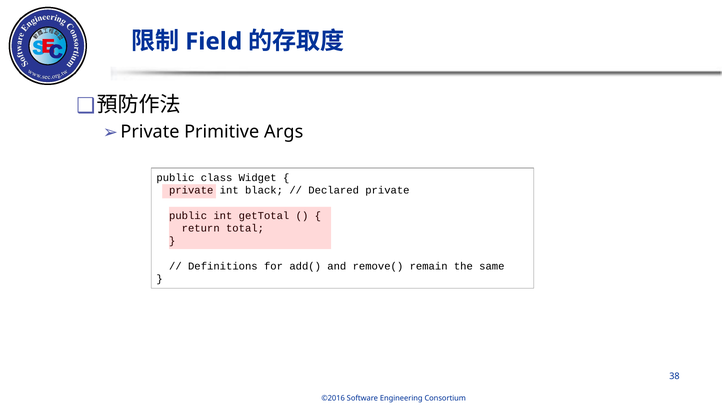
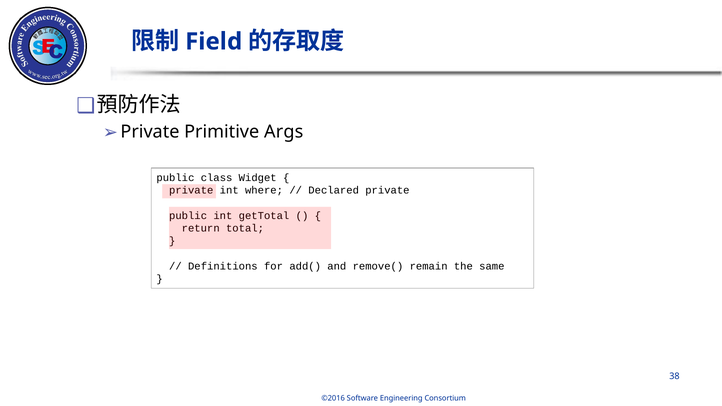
black: black -> where (264, 190)
